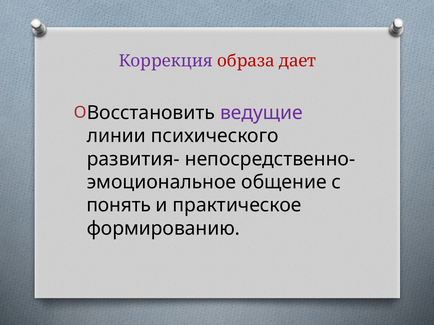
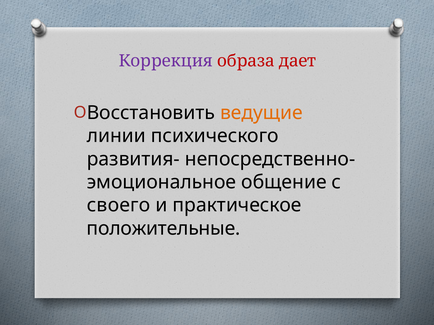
ведущие colour: purple -> orange (261, 113)
понять: понять -> своего (119, 206)
формированию: формированию -> положительные (163, 229)
